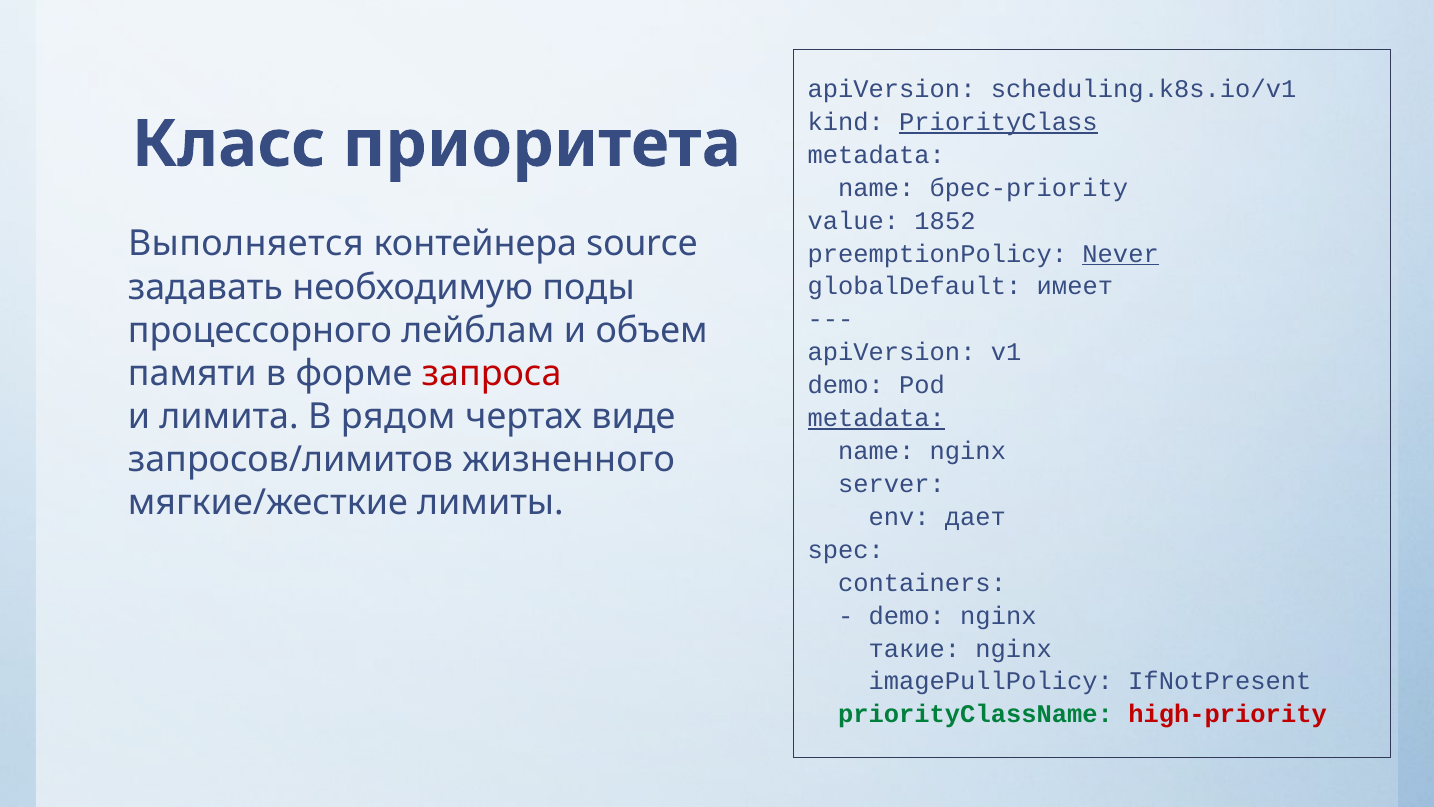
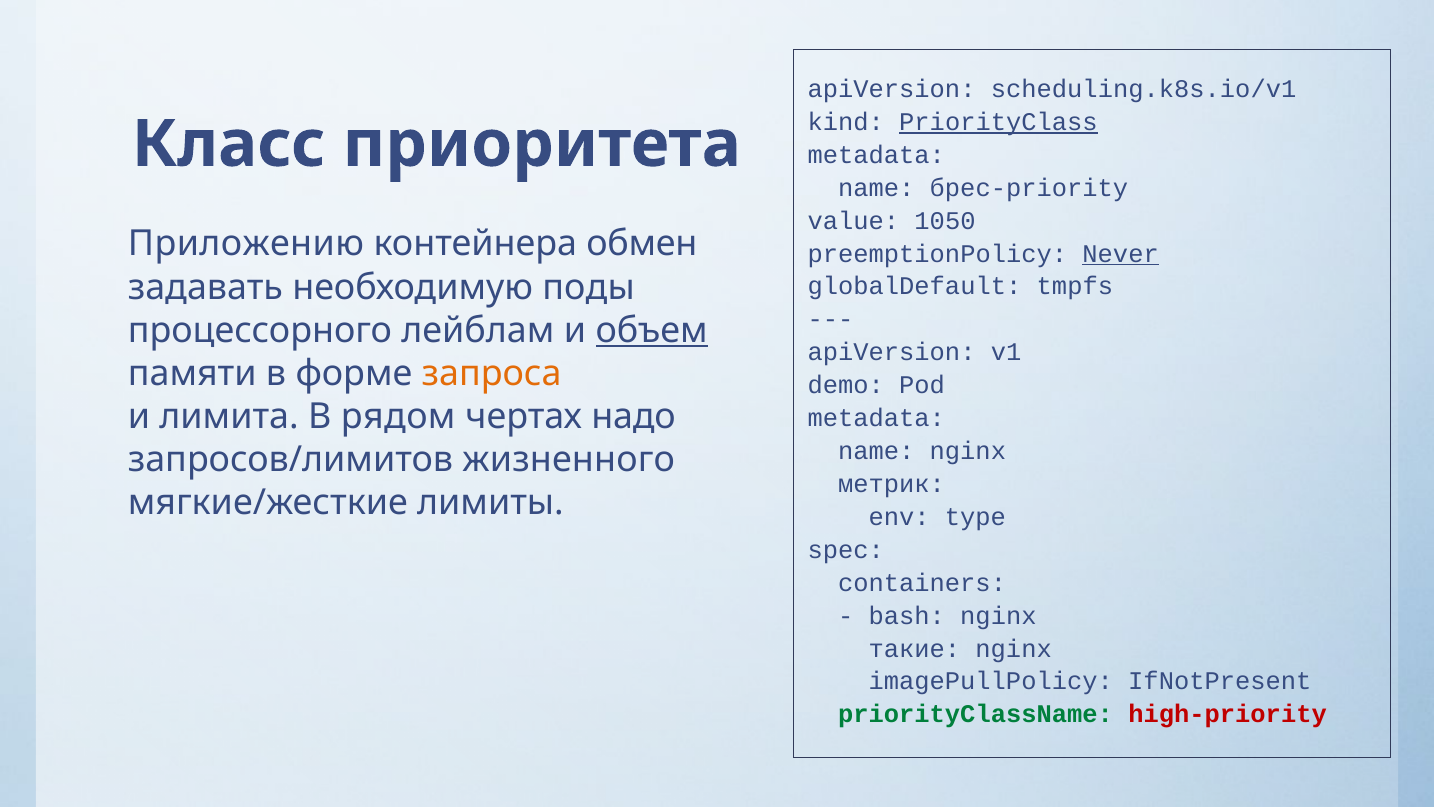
1852: 1852 -> 1050 (945, 221)
Выполняется: Выполняется -> Приложению (246, 244)
source: source -> обмен (642, 244)
имеет: имеет -> tmpfs (1075, 287)
объем underline: none -> present (652, 330)
запроса colour: red -> orange (492, 373)
виде: виде -> надо (634, 416)
metadata underline: present -> none (876, 418)
server: server -> метрик (892, 484)
дает: дает -> type (975, 517)
demo: demo -> bash (907, 616)
